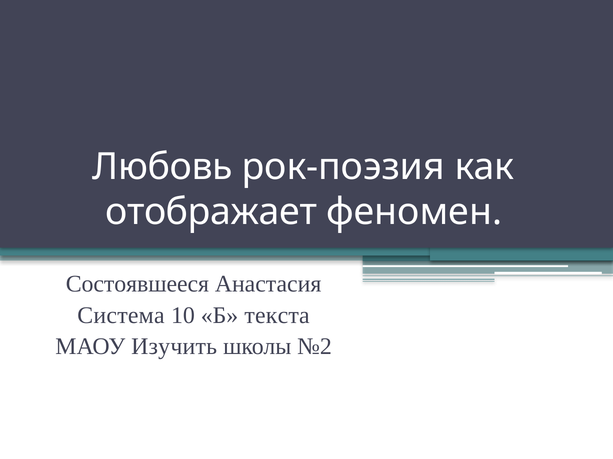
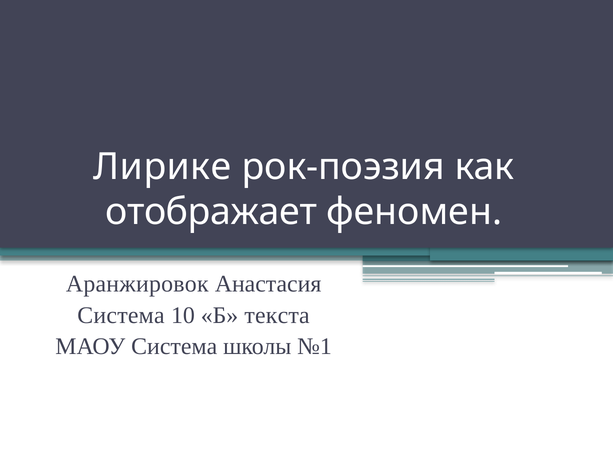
Любовь: Любовь -> Лирике (162, 167)
Состоявшееся: Состоявшееся -> Аранжировок (137, 285)
МАОУ Изучить: Изучить -> Система (174, 347)
№2: №2 -> №1 (315, 347)
